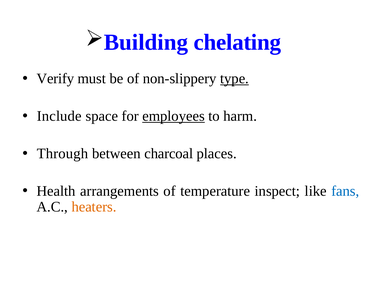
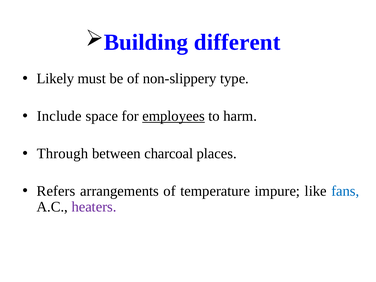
chelating: chelating -> different (237, 42)
Verify: Verify -> Likely (55, 79)
type underline: present -> none (235, 79)
Health: Health -> Refers (56, 191)
inspect: inspect -> impure (277, 191)
heaters colour: orange -> purple (94, 207)
